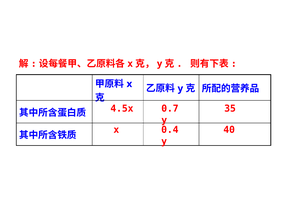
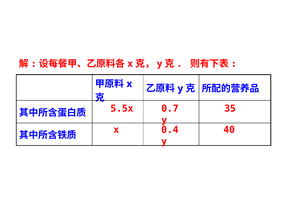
4.5x: 4.5x -> 5.5x (122, 109)
